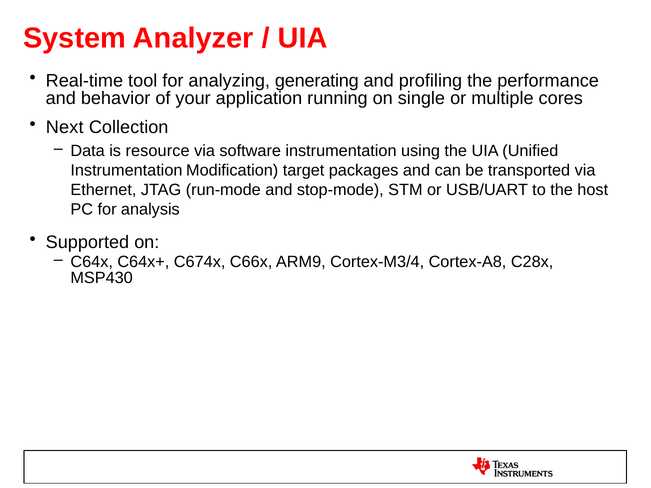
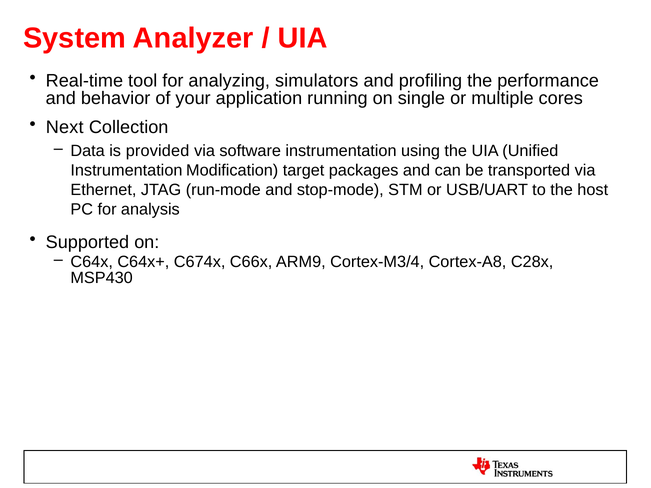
generating: generating -> simulators (317, 81)
resource: resource -> provided (158, 151)
